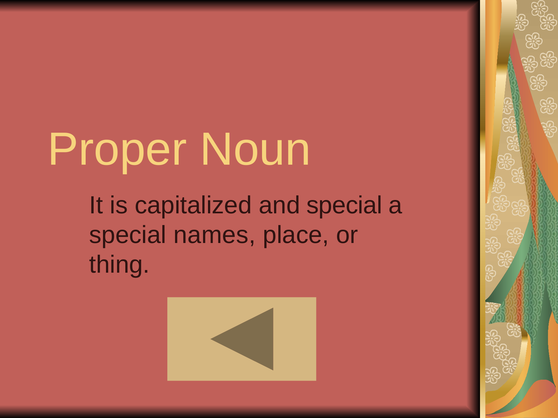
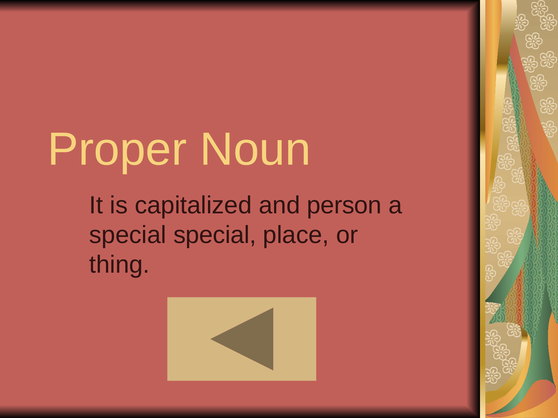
and special: special -> person (344, 205)
special names: names -> special (215, 235)
